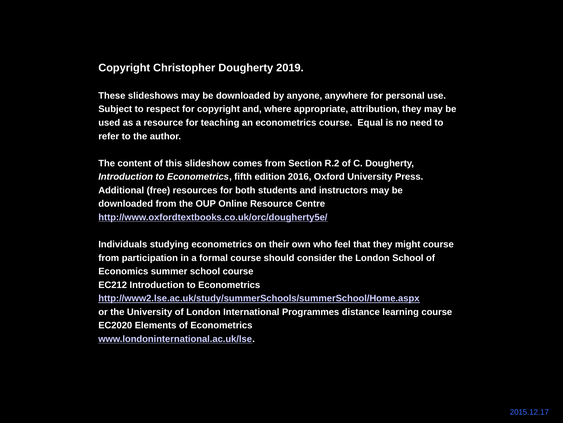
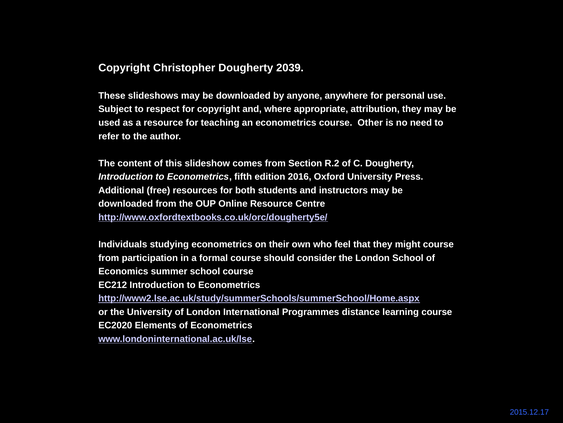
2019: 2019 -> 2039 (290, 68)
Equal: Equal -> Other (370, 122)
